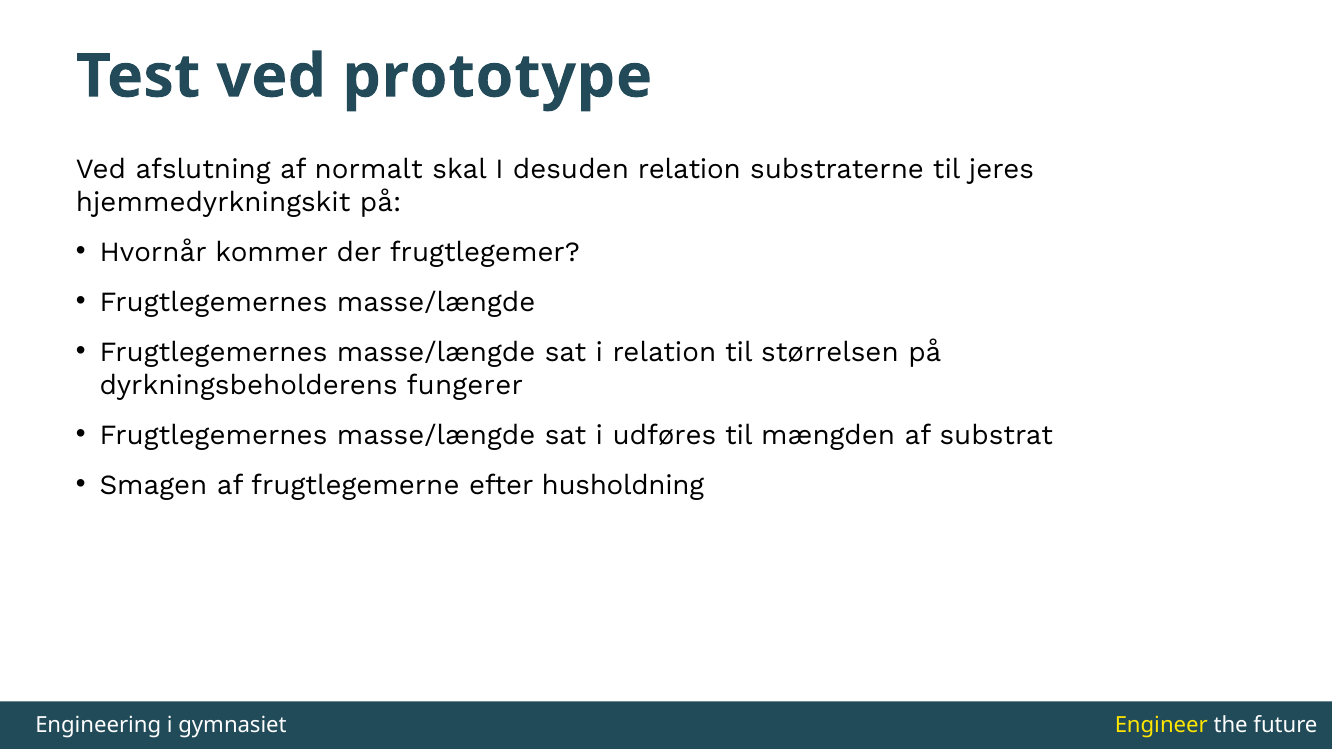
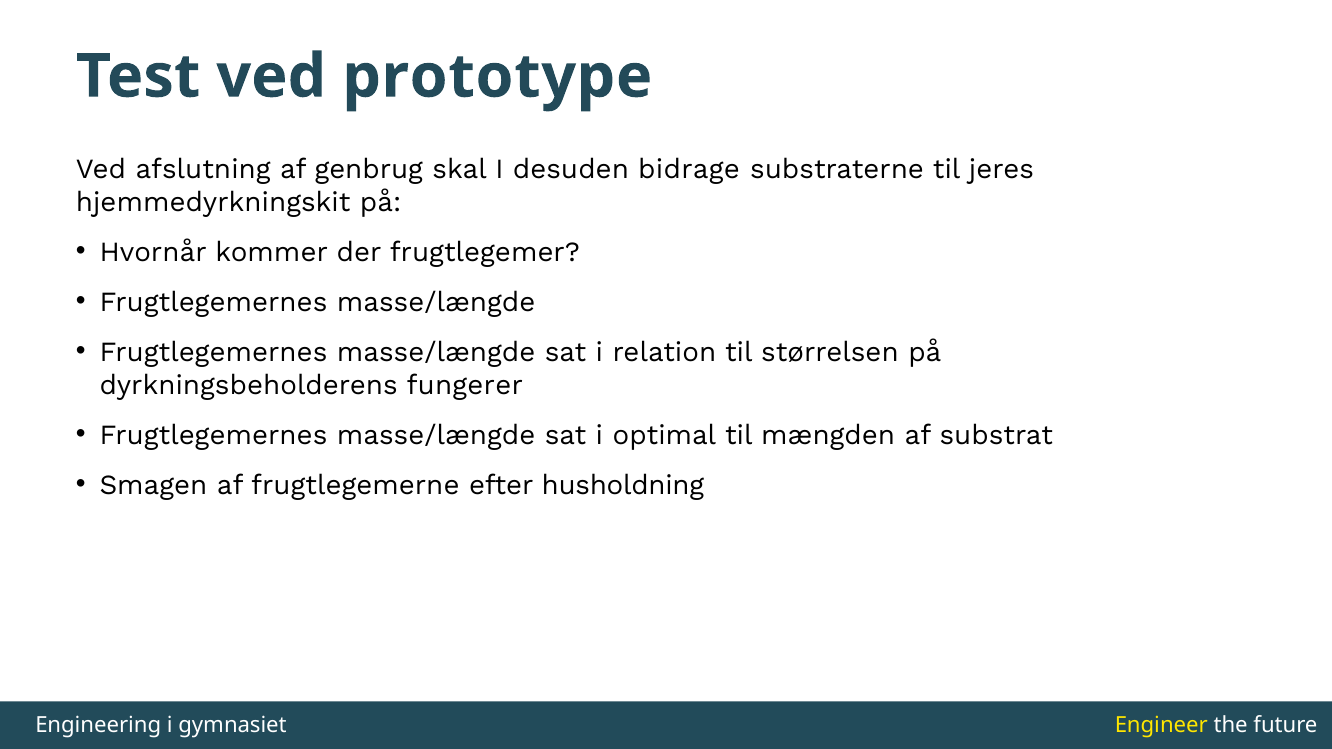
normalt: normalt -> genbrug (369, 169)
desuden relation: relation -> bidrage (689, 169)
udføres: udføres -> optimal (664, 436)
